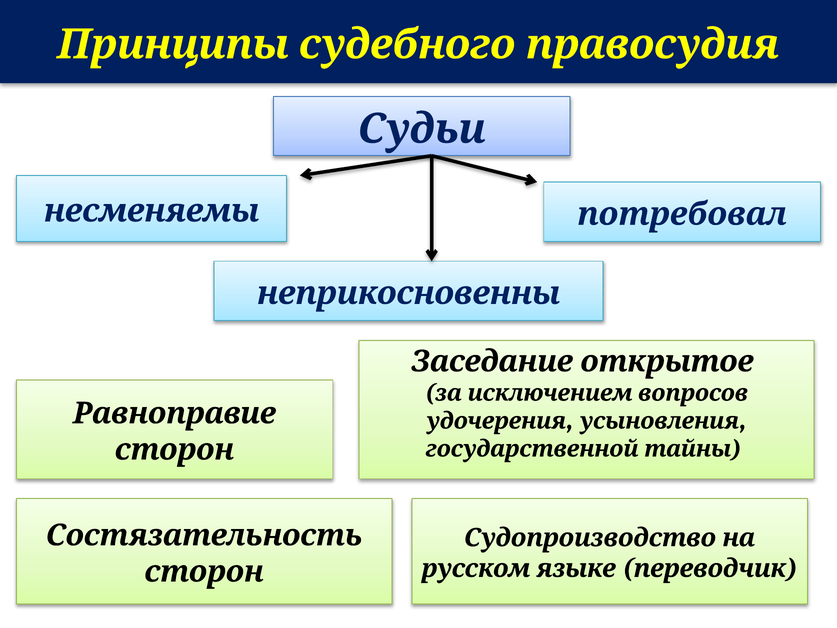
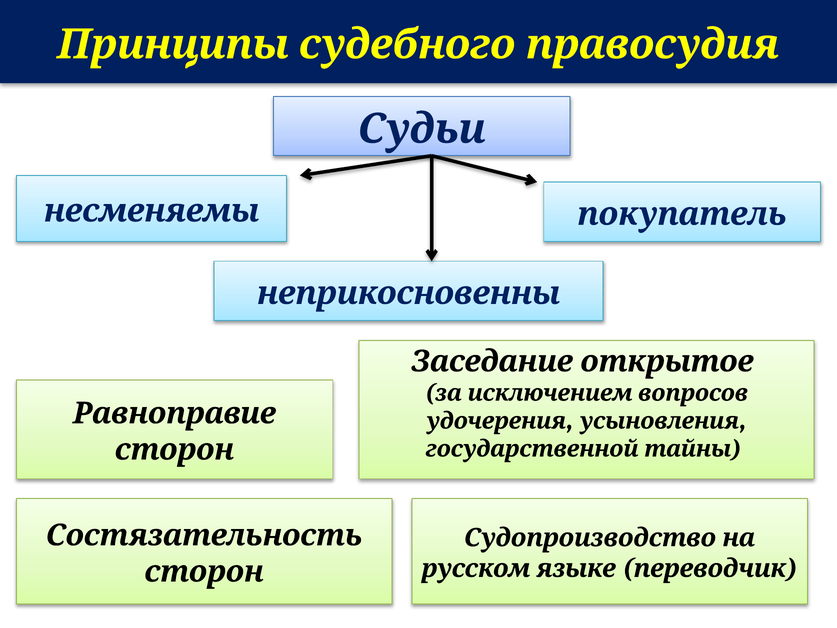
потребовал: потребовал -> покупатель (682, 214)
